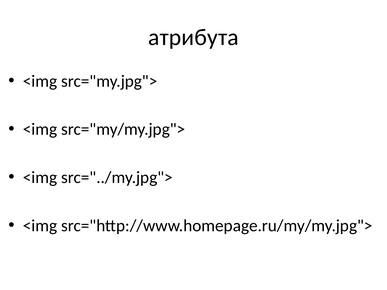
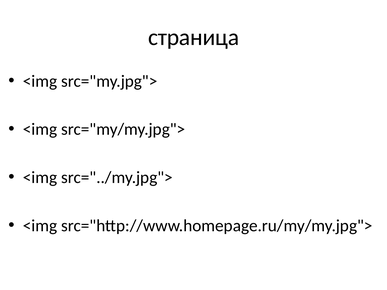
атрибута: атрибута -> страница (194, 37)
